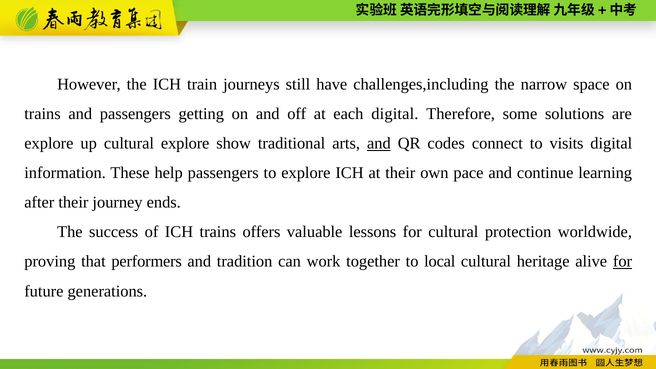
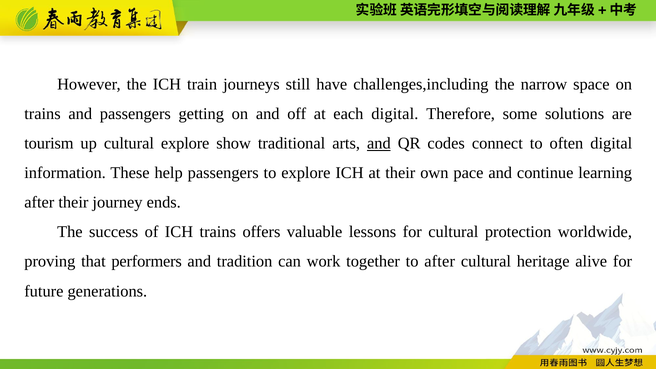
explore: explore -> tourism (49, 144)
visits: visits -> often (566, 144)
to local: local -> after (440, 262)
for underline: present -> none (622, 262)
